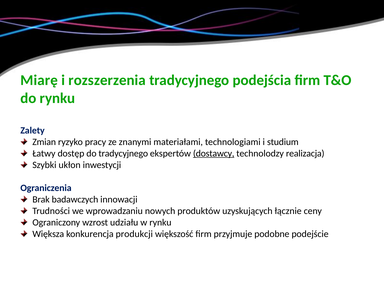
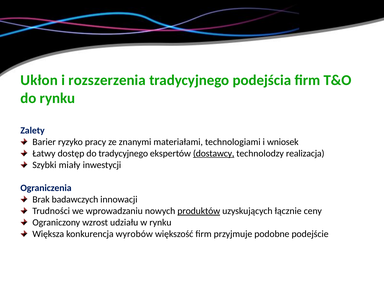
Miarę: Miarę -> Ukłon (39, 80)
Zmian: Zmian -> Barier (44, 142)
studium: studium -> wniosek (283, 142)
ukłon: ukłon -> miały (70, 165)
produktów underline: none -> present (199, 211)
produkcji: produkcji -> wyrobów (134, 234)
